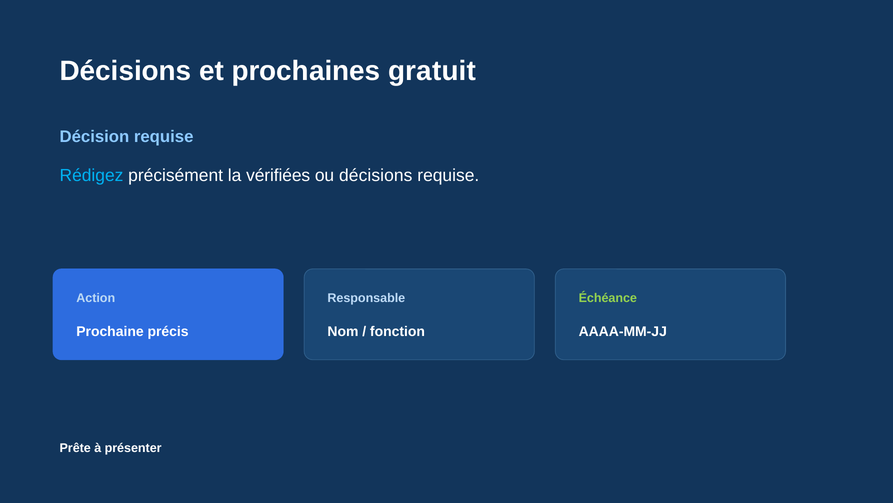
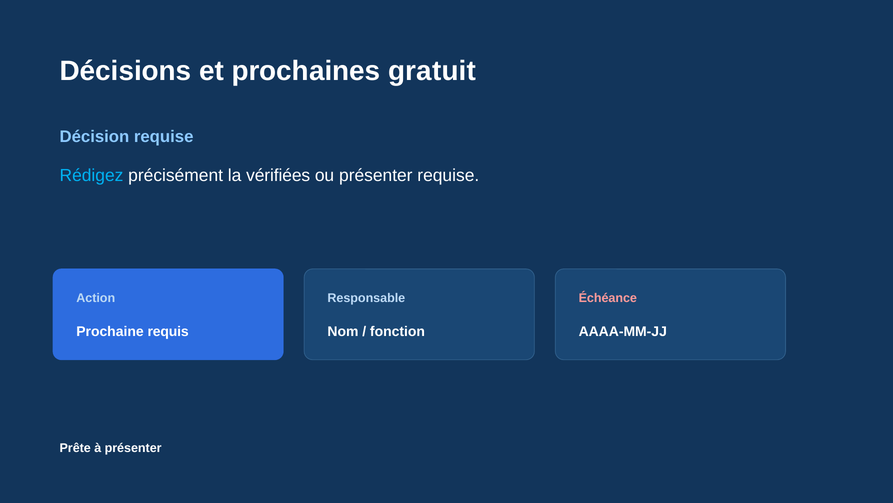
ou décisions: décisions -> présenter (376, 175)
Échéance colour: light green -> pink (608, 298)
précis: précis -> requis (168, 331)
